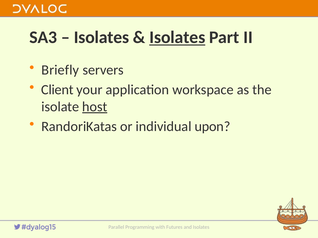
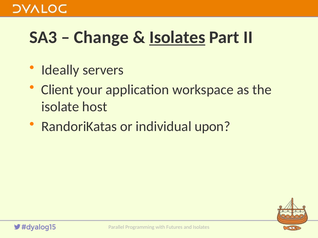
Isolates: Isolates -> Change (101, 37)
Briefly: Briefly -> Ideally (60, 70)
host underline: present -> none (95, 107)
